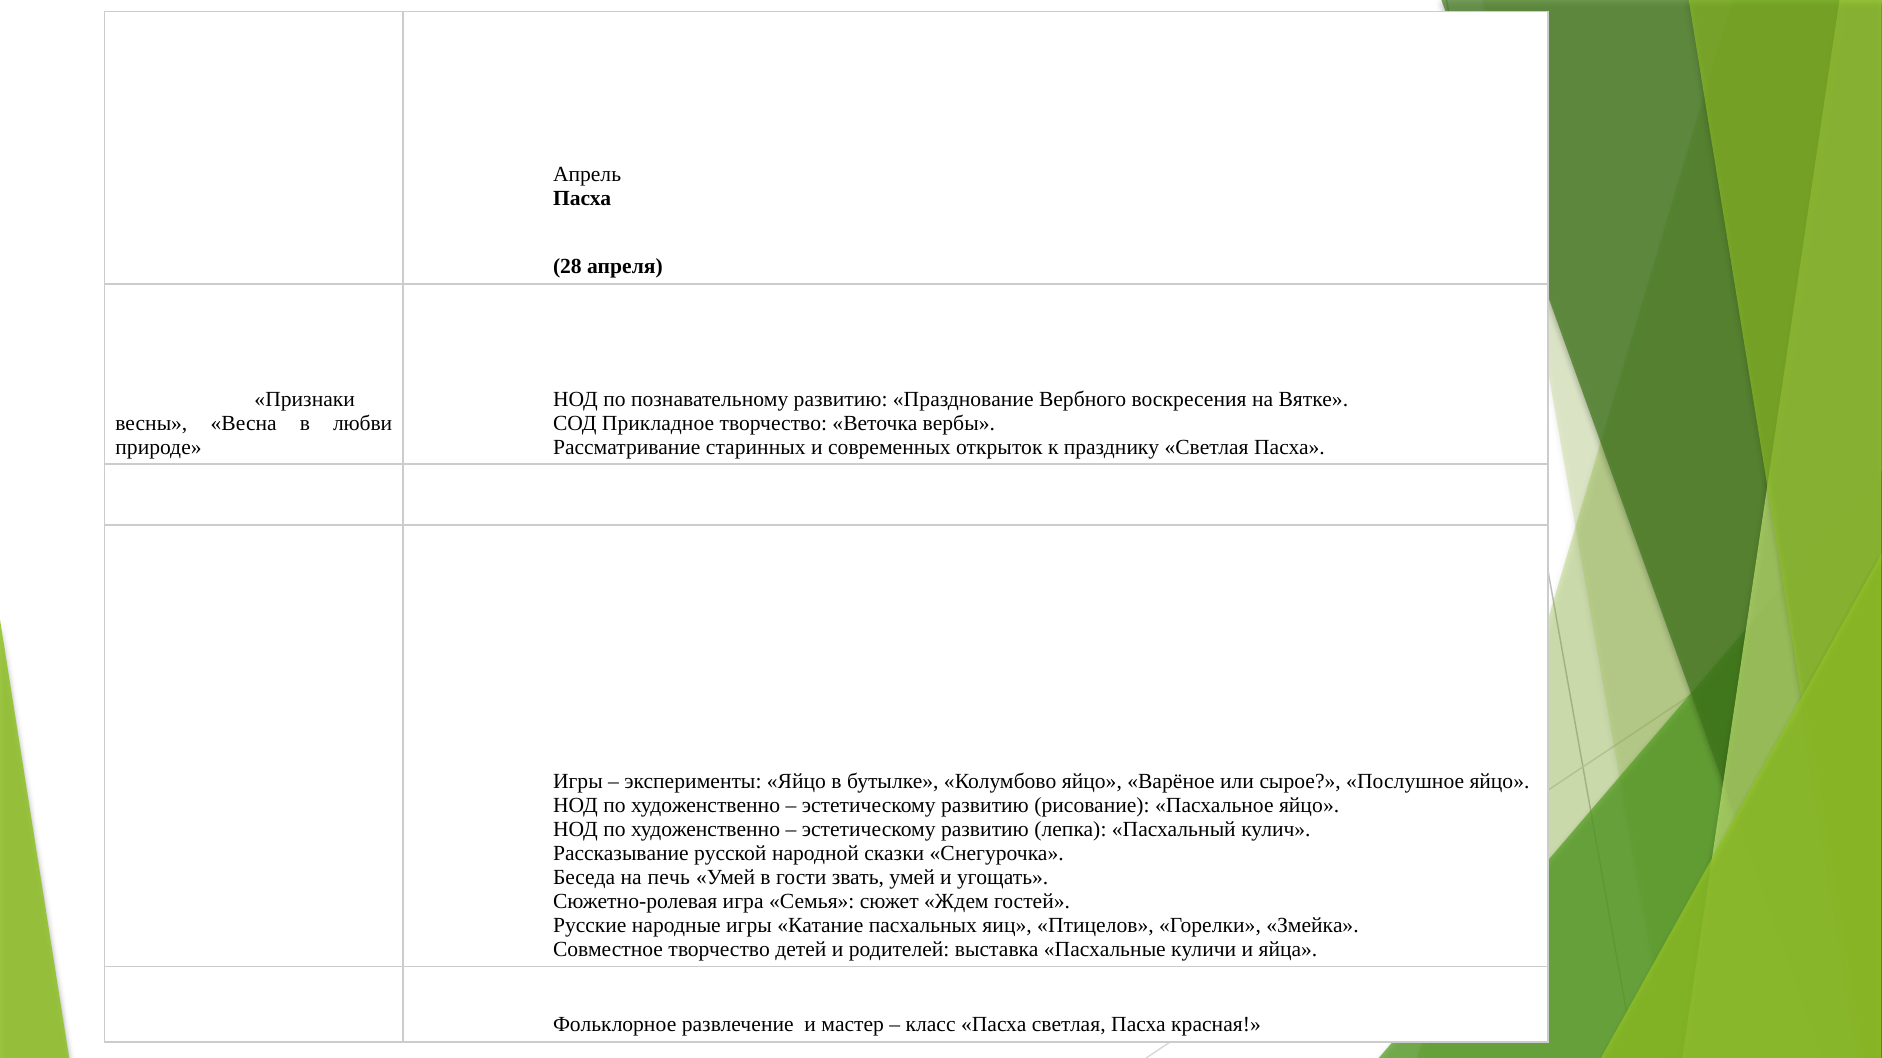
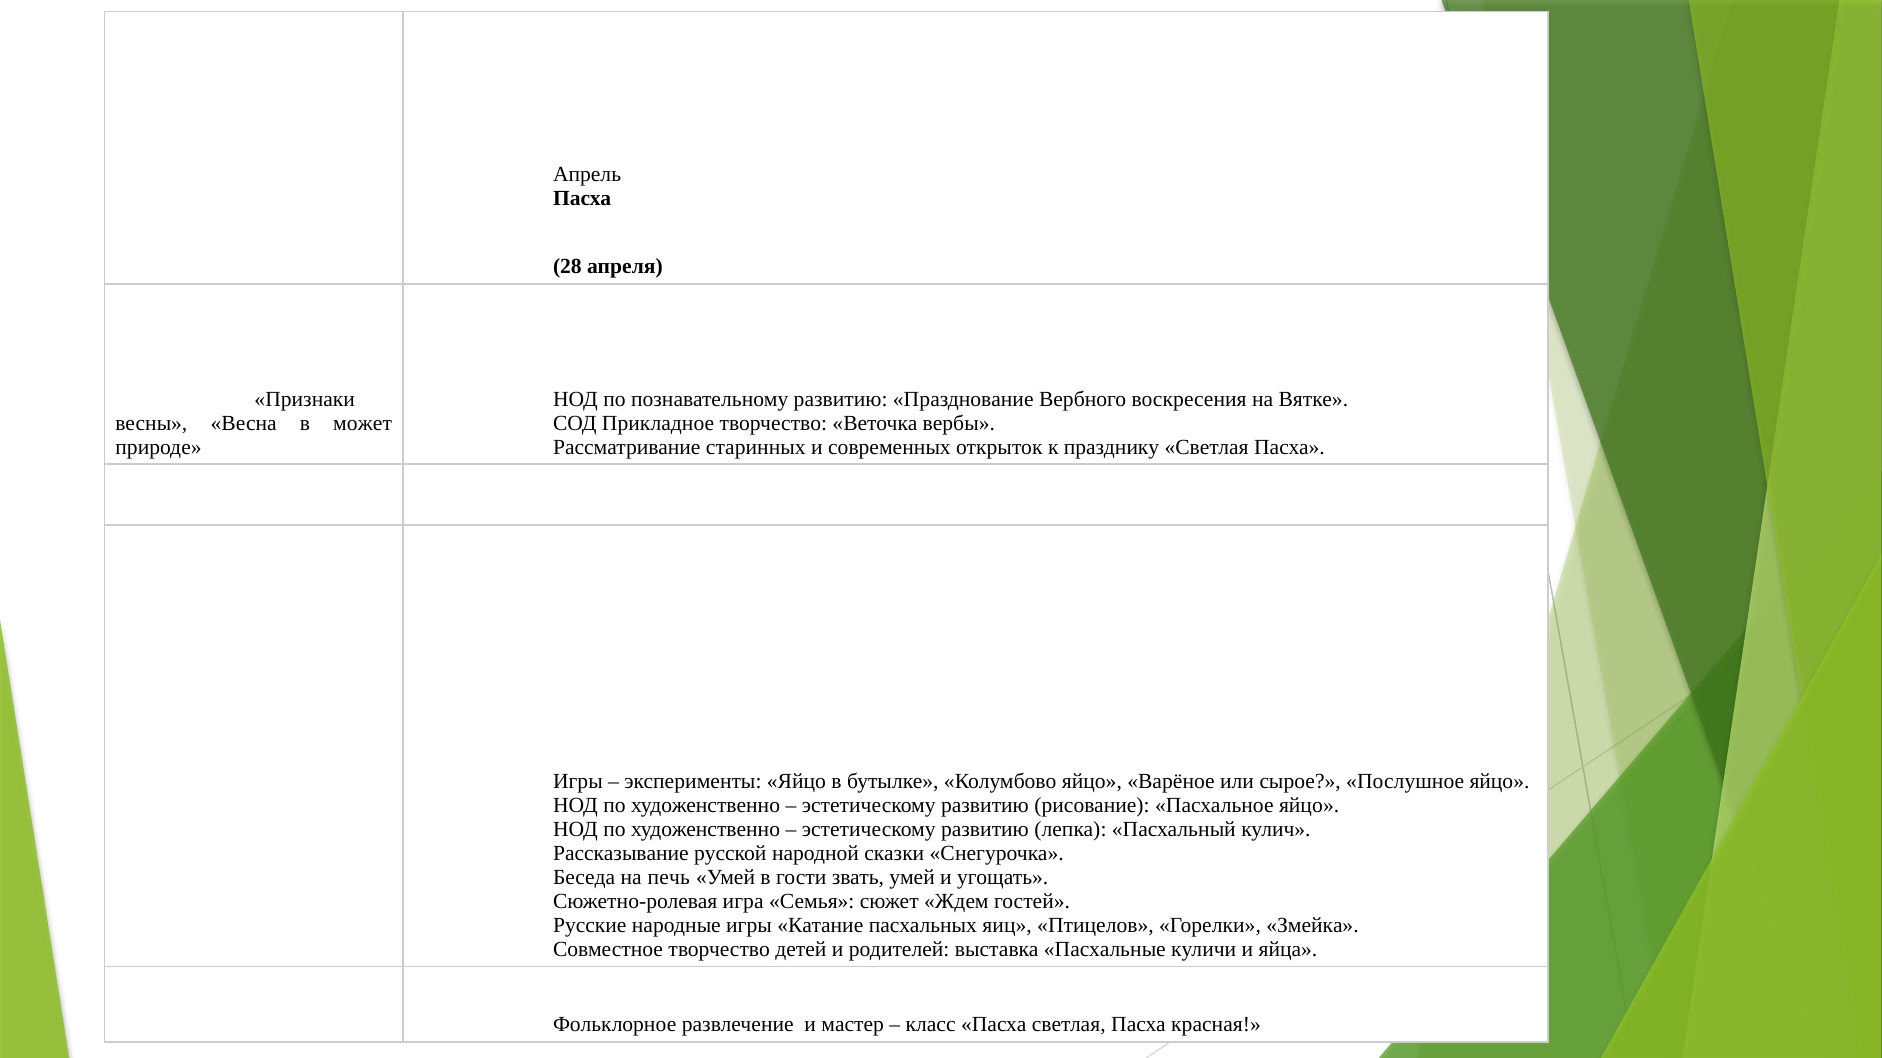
любви: любви -> может (363, 423)
